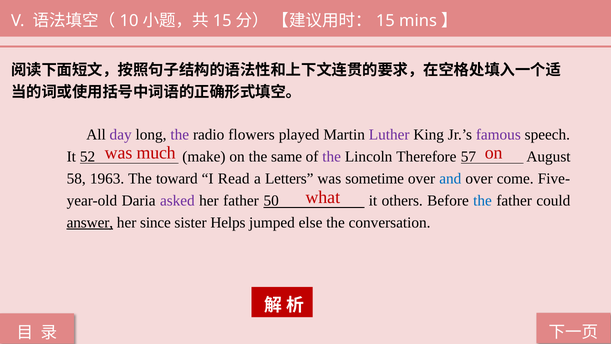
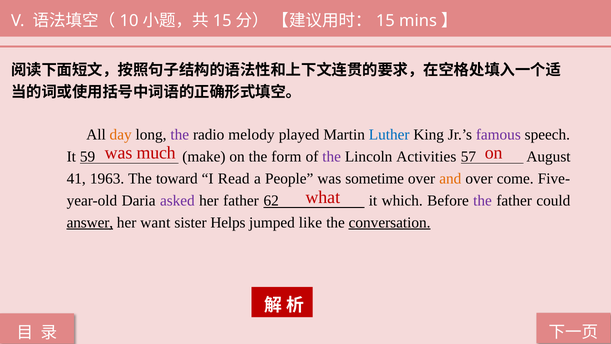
day colour: purple -> orange (121, 134)
flowers: flowers -> melody (252, 134)
Luther colour: purple -> blue (389, 134)
52: 52 -> 59 (88, 156)
same: same -> form (286, 156)
Therefore: Therefore -> Activities (426, 156)
58: 58 -> 41 (76, 178)
Letters: Letters -> People (289, 178)
and colour: blue -> orange (450, 178)
50: 50 -> 62 (271, 200)
others: others -> which (402, 200)
the colour: blue -> purple (483, 200)
since: since -> want (155, 222)
else: else -> like (310, 222)
conversation underline: none -> present (390, 222)
